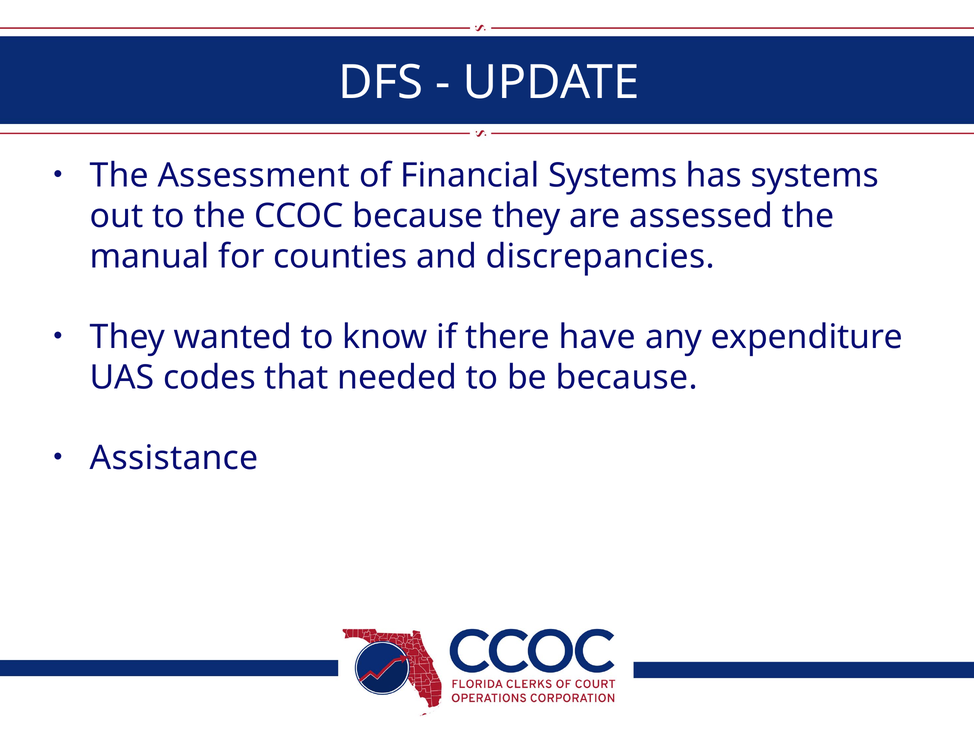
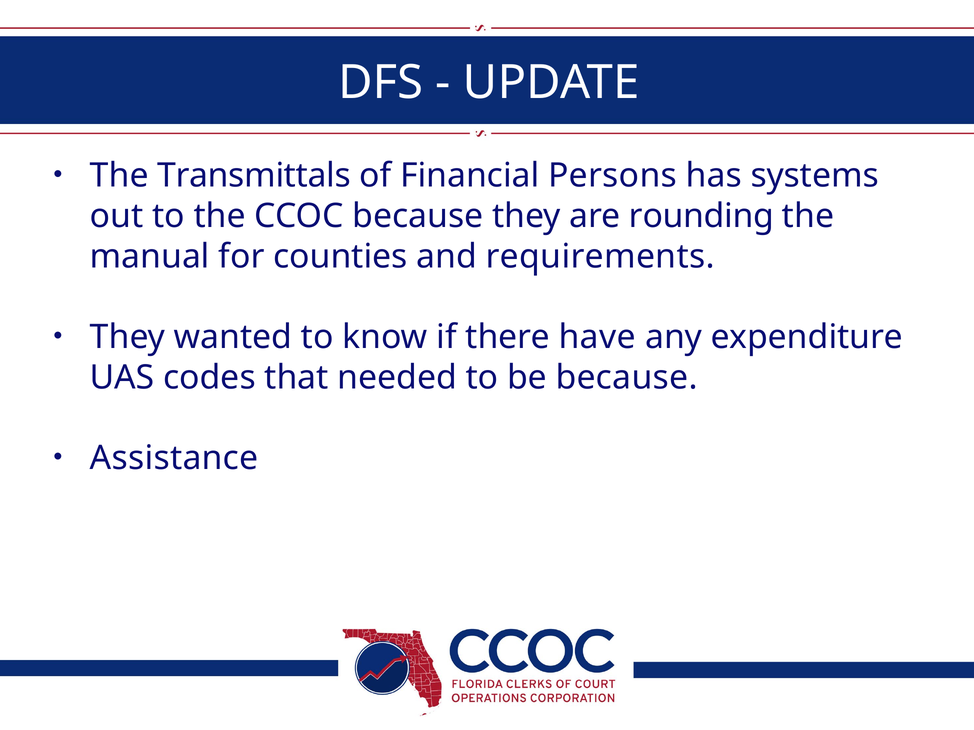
Assessment: Assessment -> Transmittals (254, 176)
Financial Systems: Systems -> Persons (613, 176)
assessed: assessed -> rounding (701, 216)
discrepancies: discrepancies -> requirements (600, 257)
